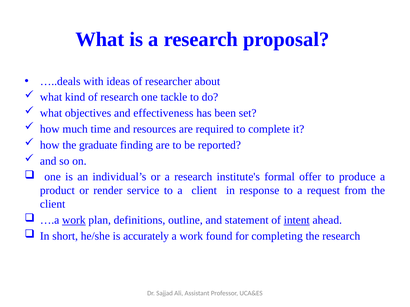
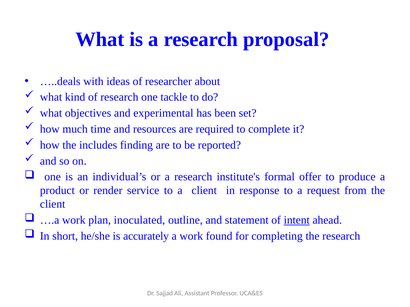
effectiveness: effectiveness -> experimental (163, 113)
graduate: graduate -> includes (98, 145)
work underline: present -> none (74, 220)
definitions: definitions -> inoculated (139, 220)
